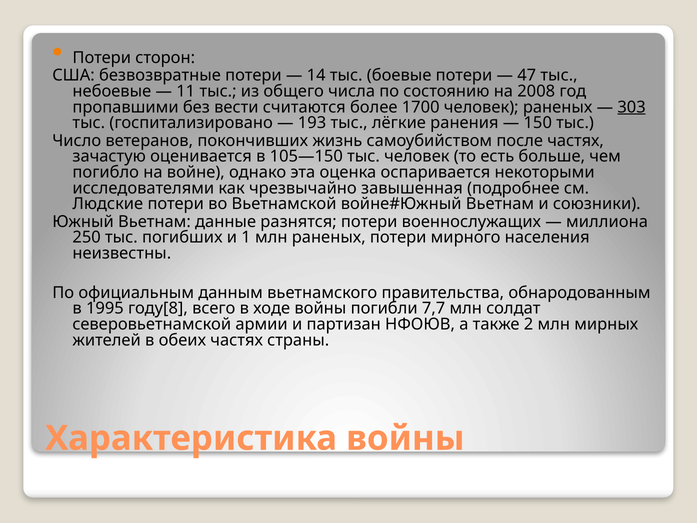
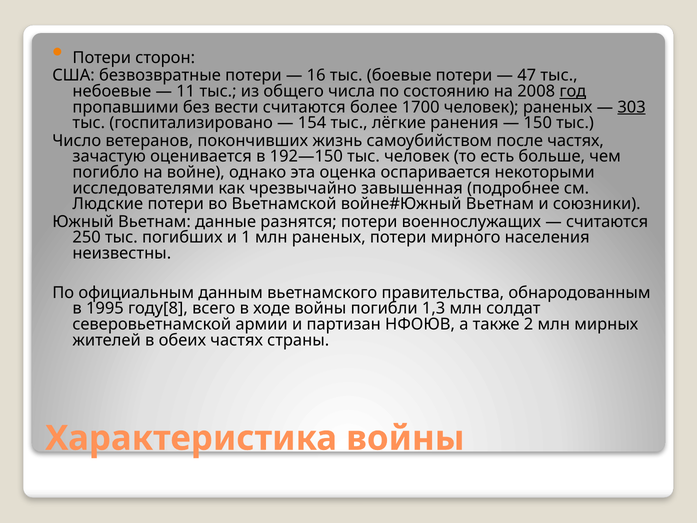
14: 14 -> 16 (316, 75)
год underline: none -> present (573, 91)
193: 193 -> 154 (312, 123)
105—150: 105—150 -> 192—150 (306, 156)
миллиона: миллиона -> считаются (607, 222)
7,7: 7,7 -> 1,3 (434, 308)
